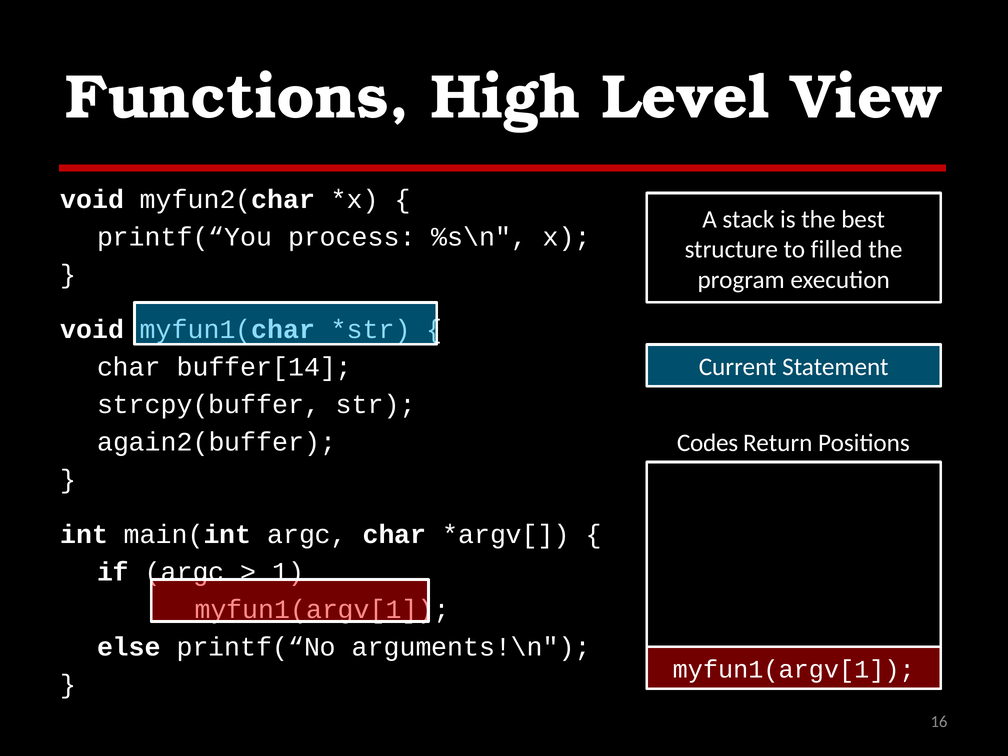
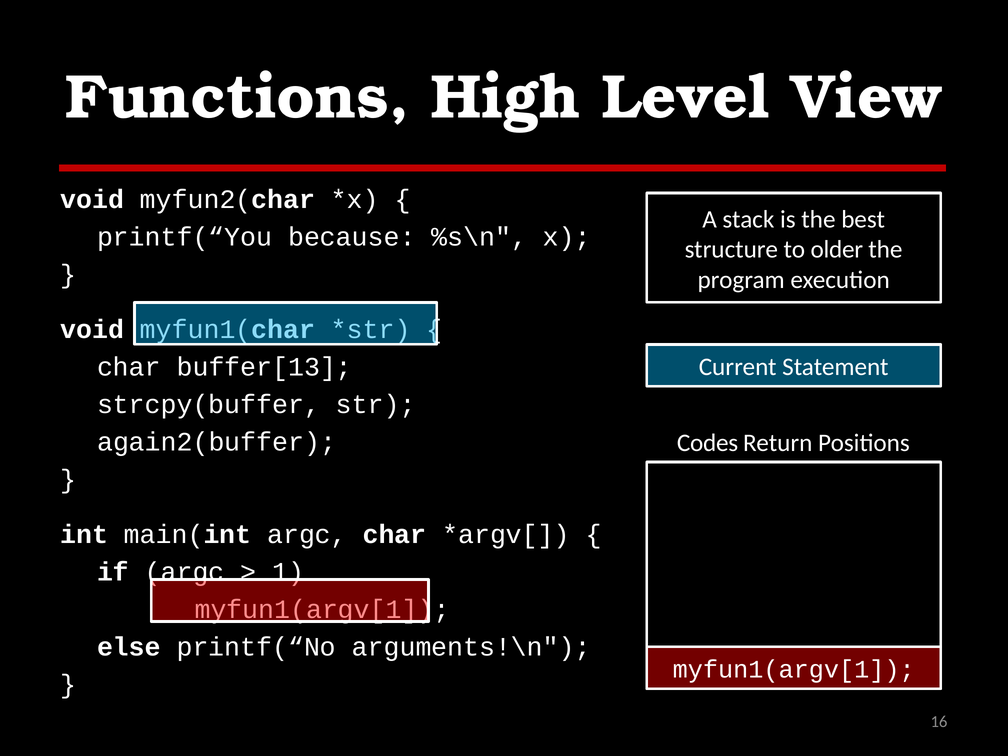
process: process -> because (352, 237)
filled: filled -> older (837, 250)
buffer[14: buffer[14 -> buffer[13 (264, 367)
